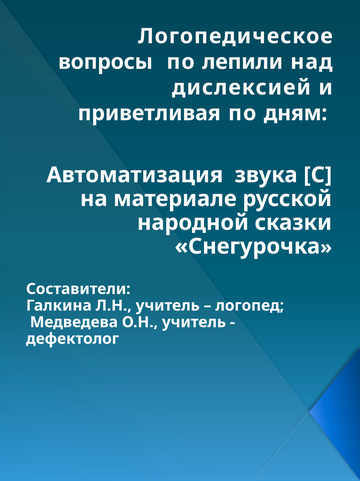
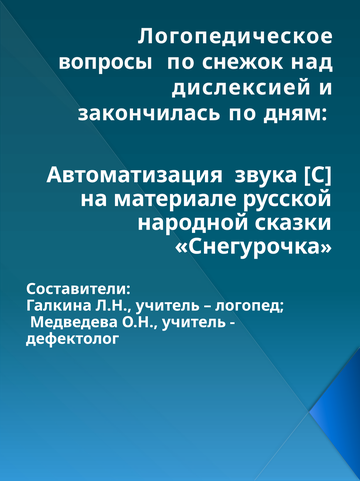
лепили: лепили -> снежок (243, 62)
приветливая: приветливая -> закончилась (149, 113)
